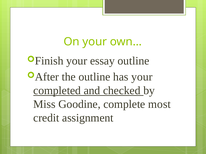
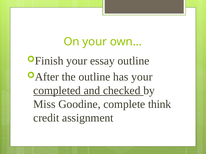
most: most -> think (160, 104)
